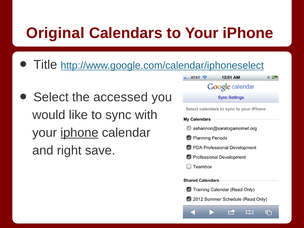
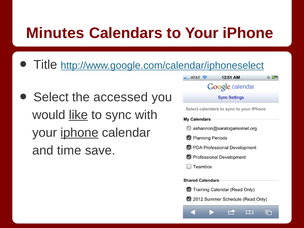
Original: Original -> Minutes (55, 33)
like underline: none -> present (78, 115)
right: right -> time (69, 150)
